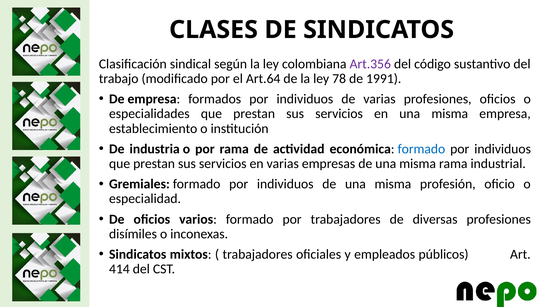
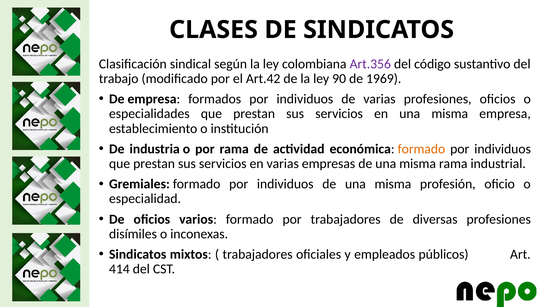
Art.64: Art.64 -> Art.42 (263, 79)
78: 78 -> 90 (339, 79)
1991: 1991 -> 1969 (384, 79)
formado colour: blue -> orange (421, 149)
